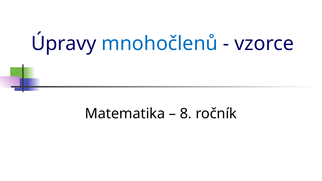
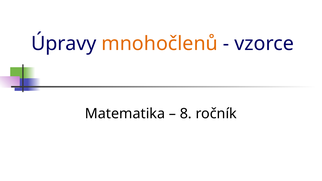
mnohočlenů colour: blue -> orange (160, 44)
